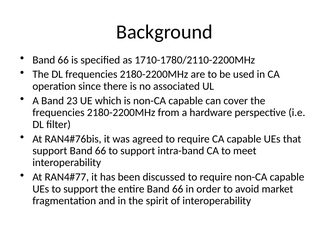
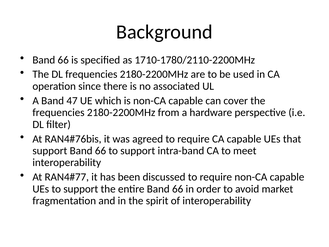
23: 23 -> 47 (72, 101)
